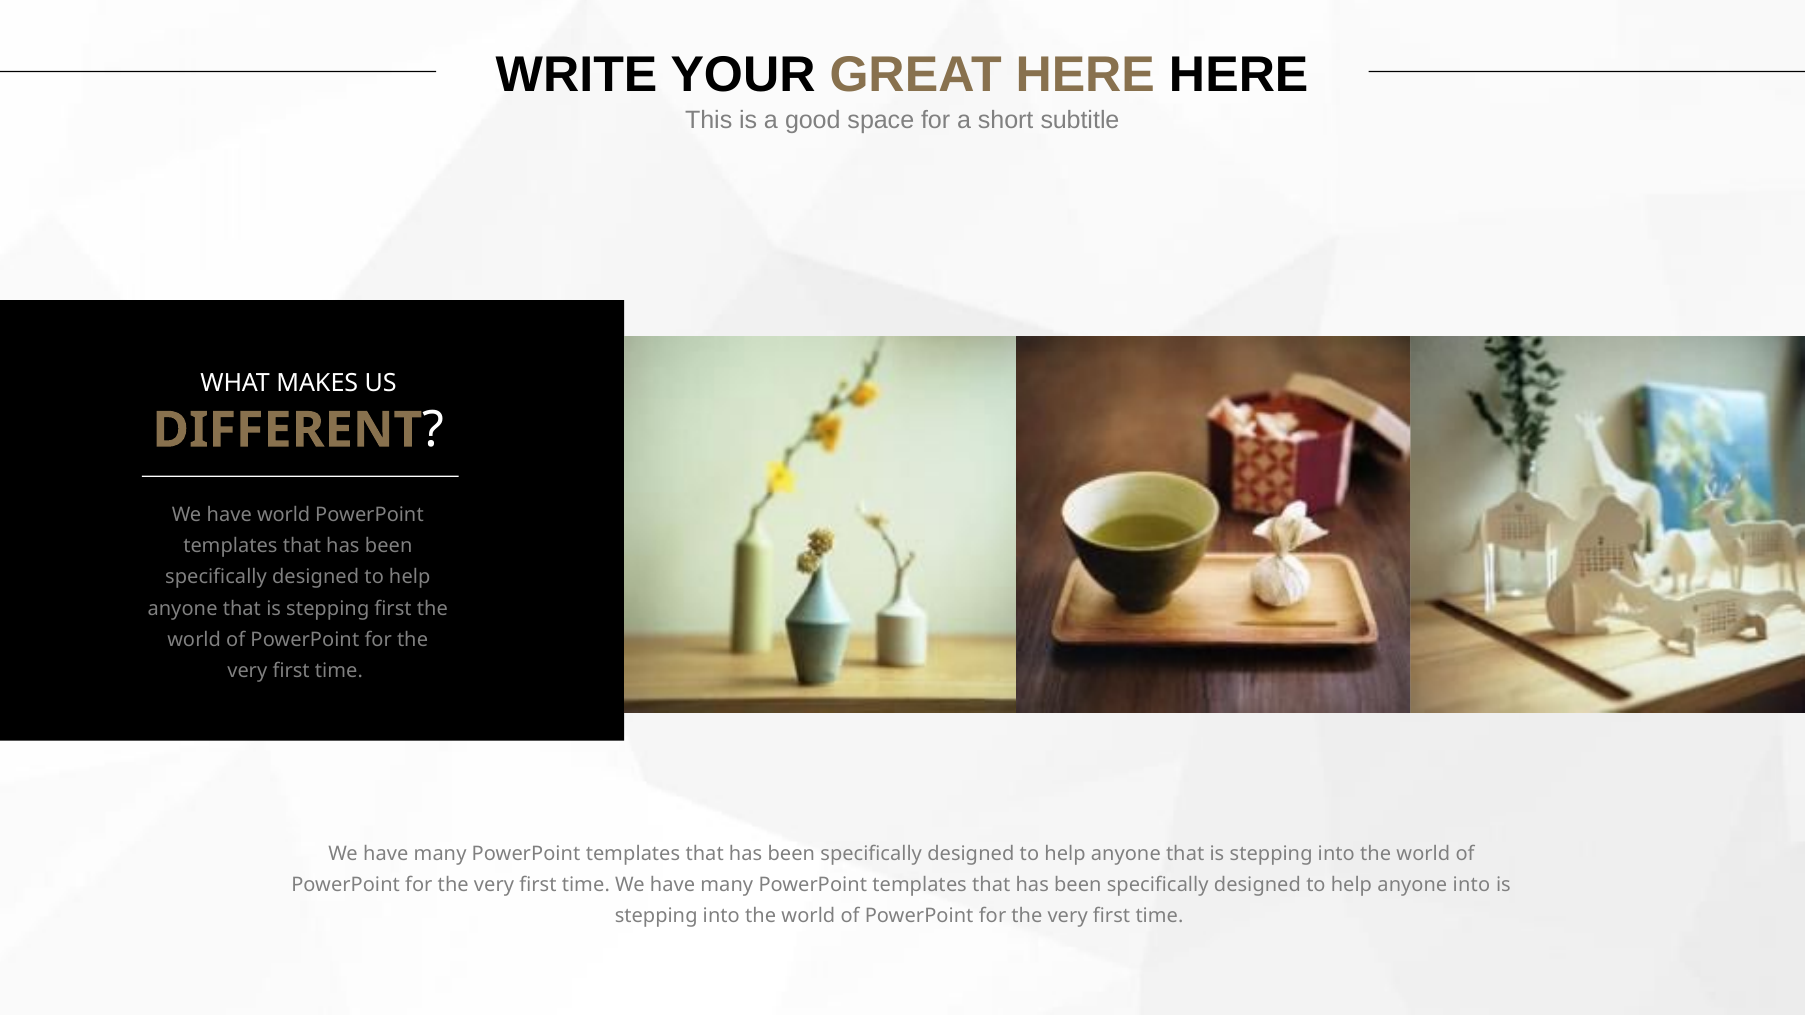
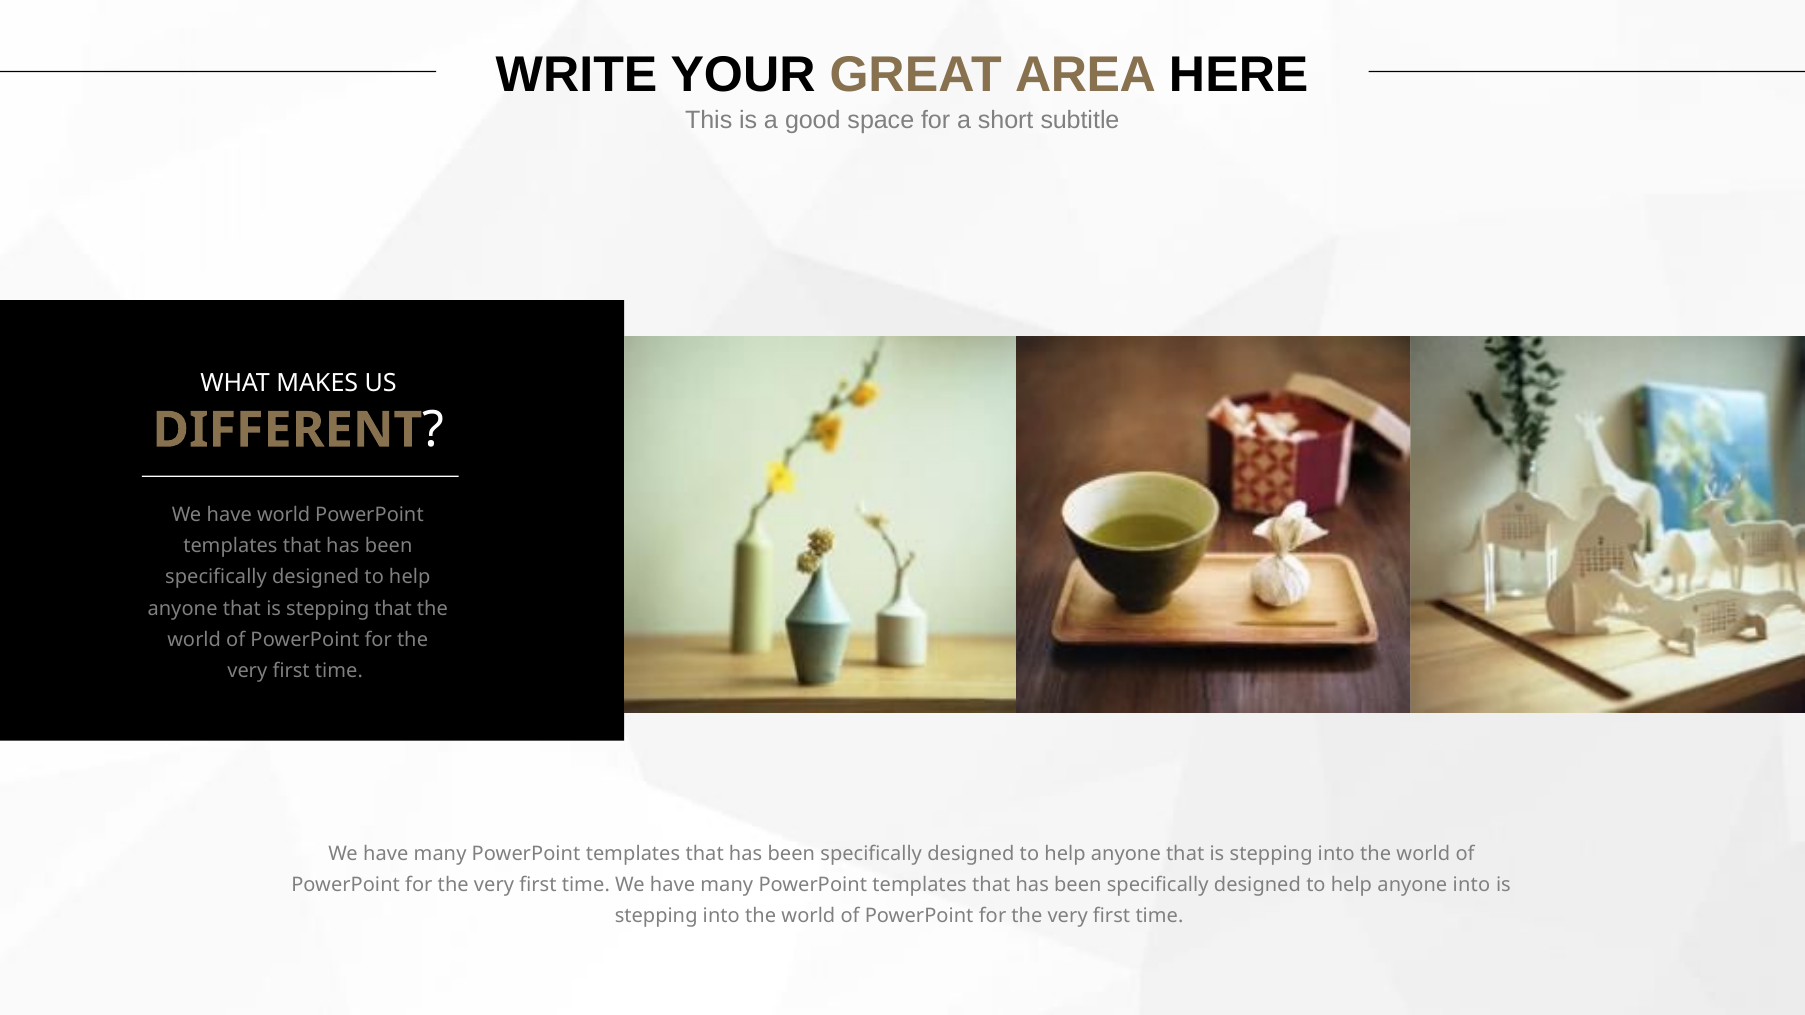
GREAT HERE: HERE -> AREA (1085, 75)
stepping first: first -> that (393, 608)
